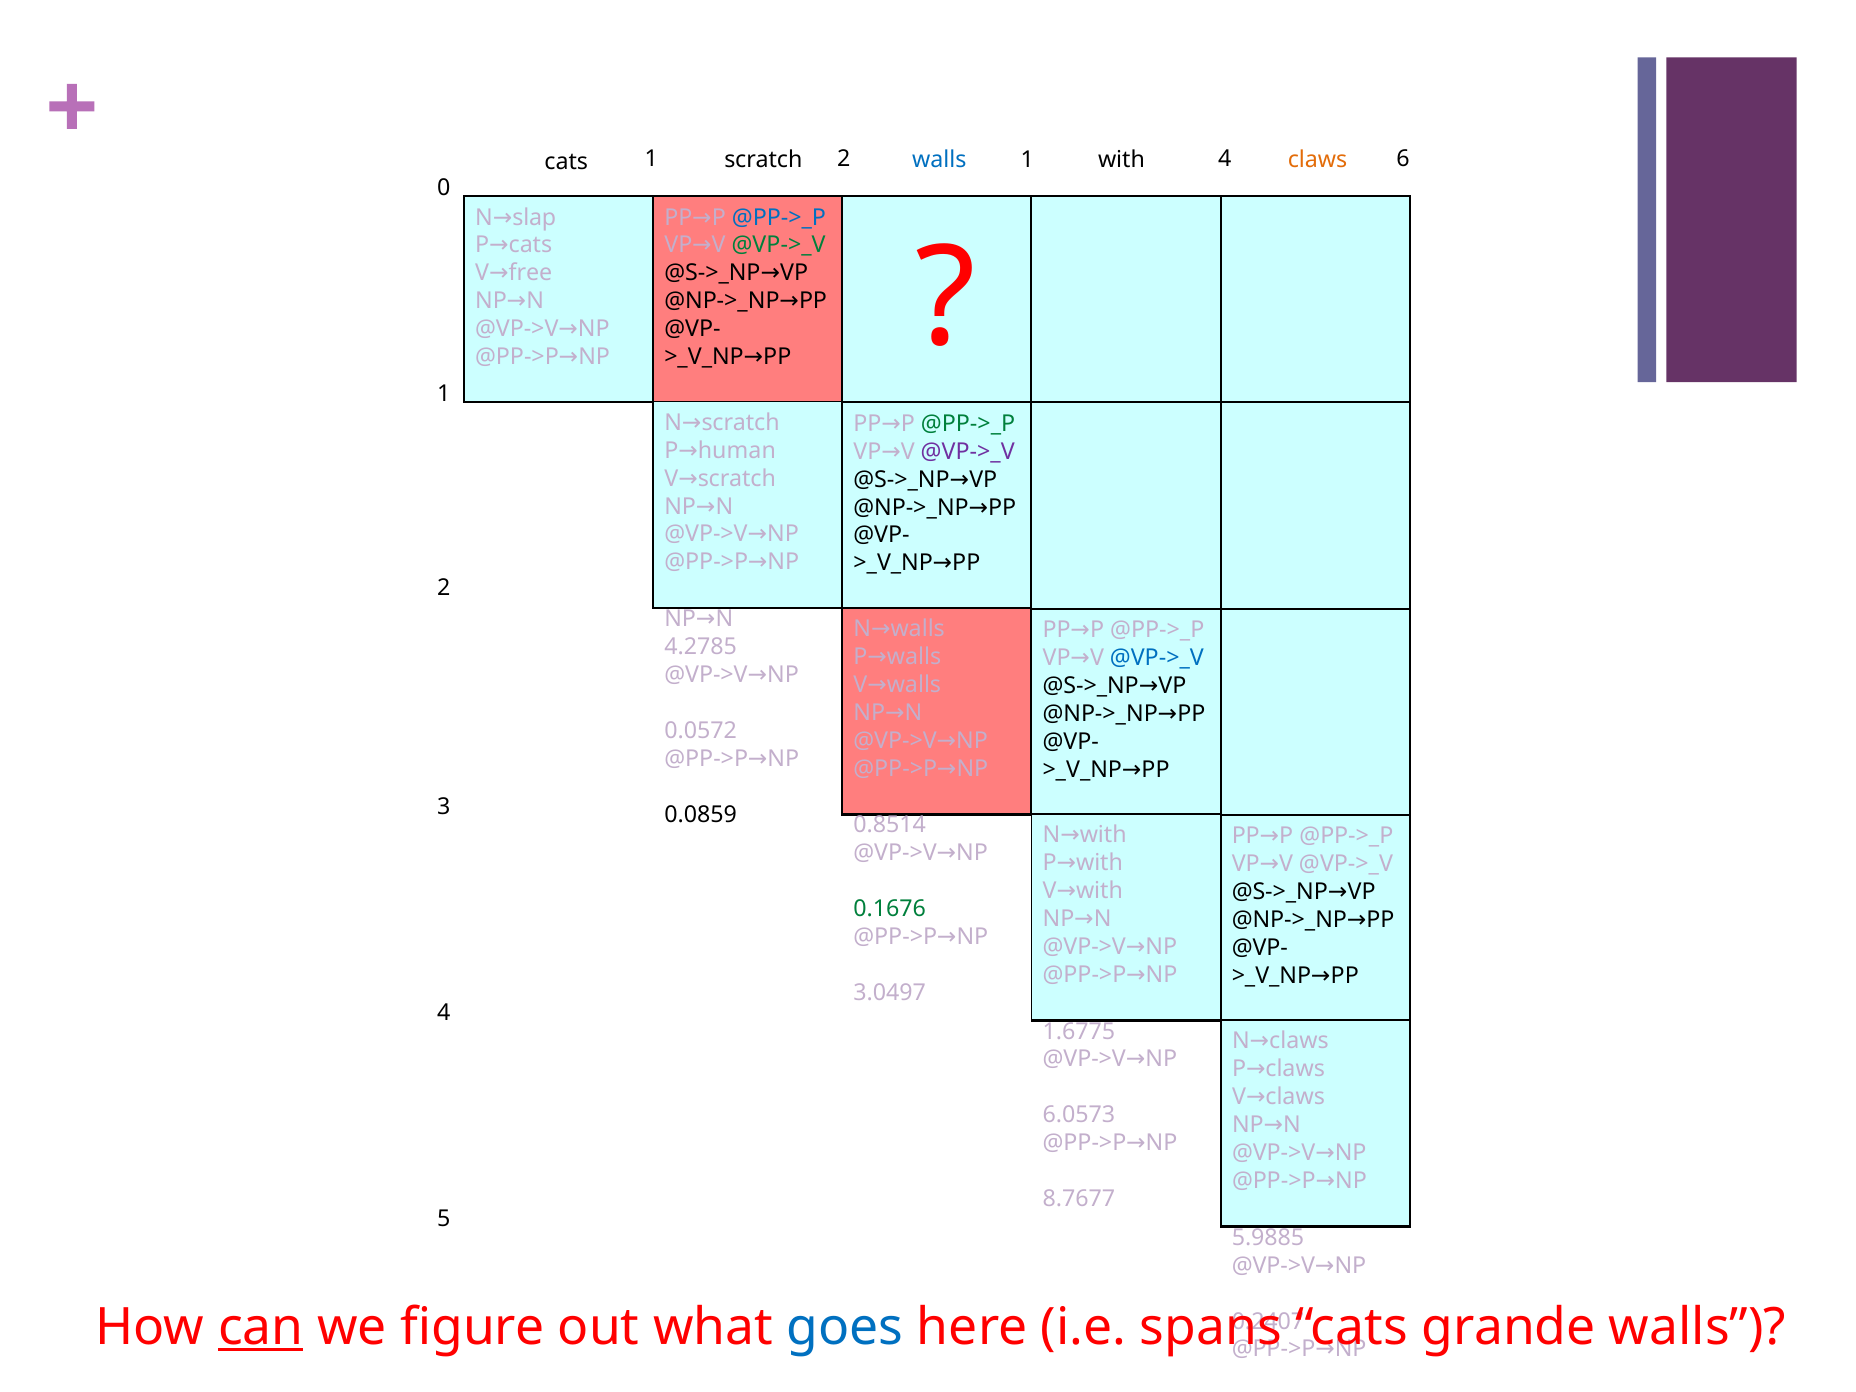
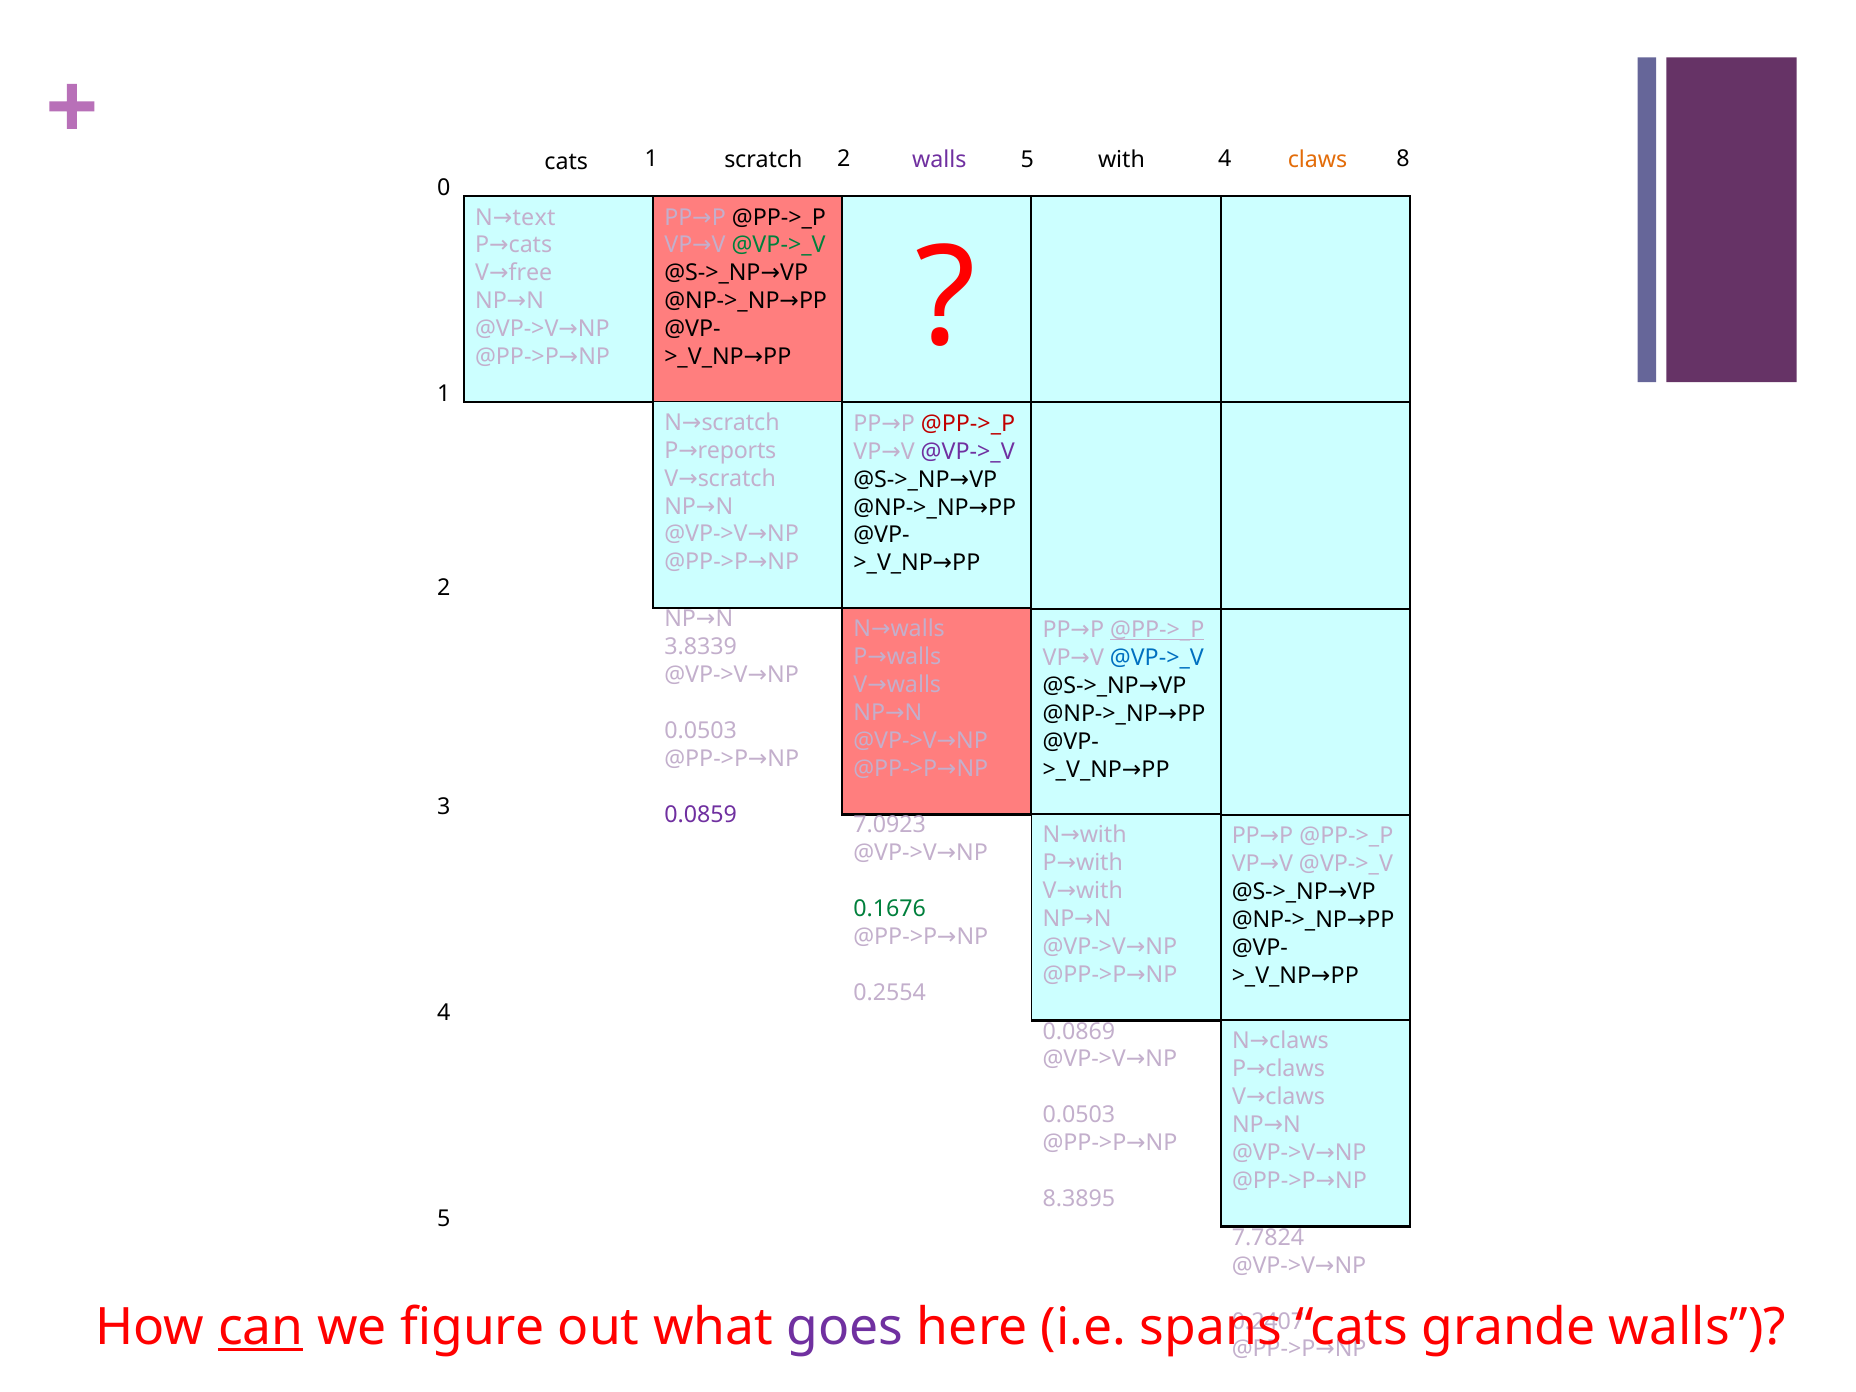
2 1: 1 -> 5 (1027, 160)
6: 6 -> 8 (1403, 158)
walls colour: blue -> purple (939, 160)
slap: slap -> text (534, 217)
@PP->_P colour: blue -> black (779, 217)
@PP->_P colour: green -> red (968, 424)
human: human -> reports (737, 451)
@PP->_P underline: none -> present (1157, 630)
4.2785: 4.2785 -> 3.8339 (701, 647)
0.0572: 0.0572 -> 0.0503 (701, 731)
0.0859 colour: black -> purple (701, 814)
0.8514: 0.8514 -> 7.0923 (890, 825)
3.0497: 3.0497 -> 0.2554 (890, 993)
1.6775: 1.6775 -> 0.0869 (1079, 1031)
6.0573: 6.0573 -> 0.0503 (1079, 1115)
8.7677: 8.7677 -> 8.3895 (1079, 1199)
5.9885: 5.9885 -> 7.7824 (1268, 1238)
goes colour: blue -> purple (845, 1327)
